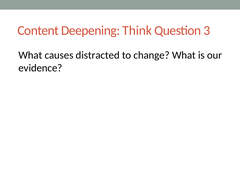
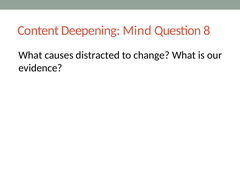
Think: Think -> Mind (137, 31)
3: 3 -> 8 (207, 31)
